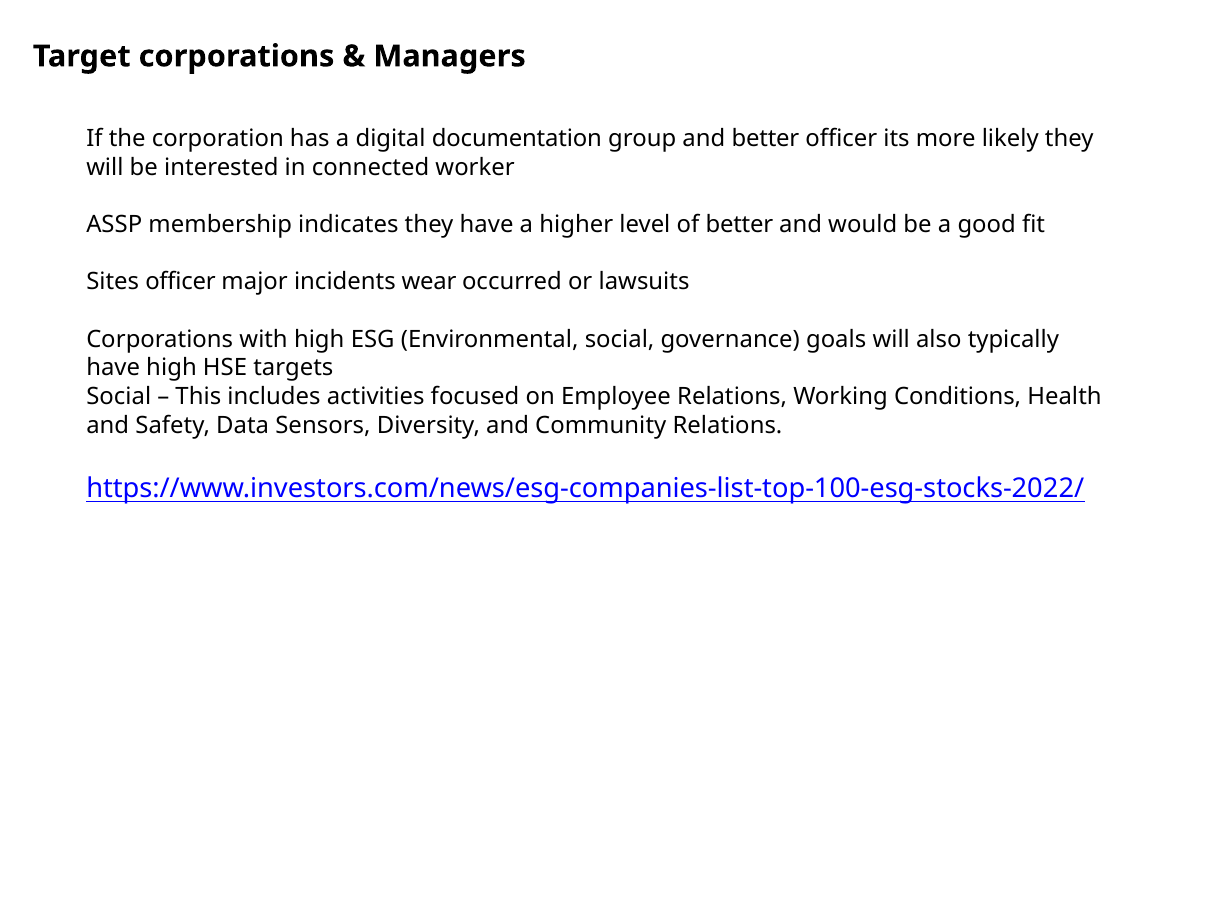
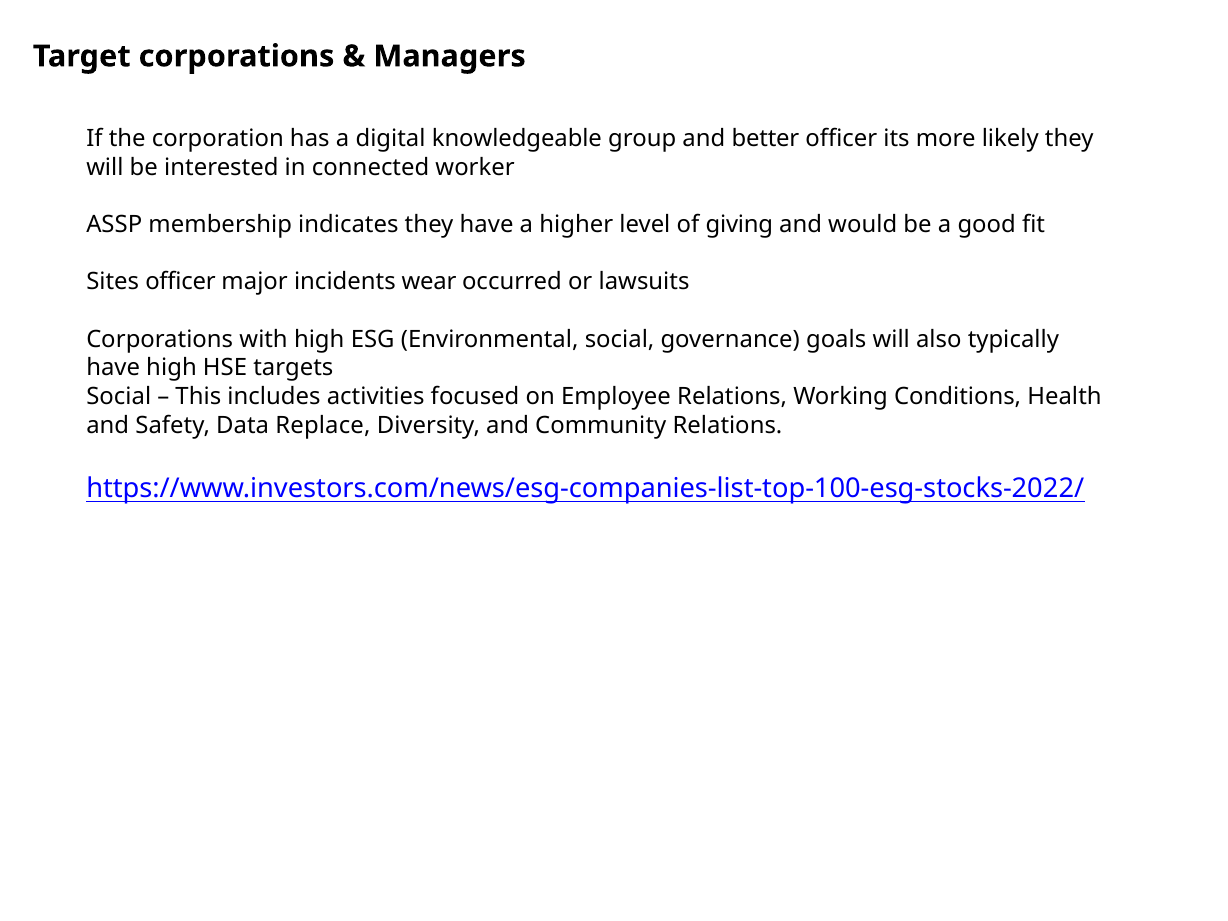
documentation: documentation -> knowledgeable (517, 139)
of better: better -> giving (739, 225)
Sensors: Sensors -> Replace (323, 425)
